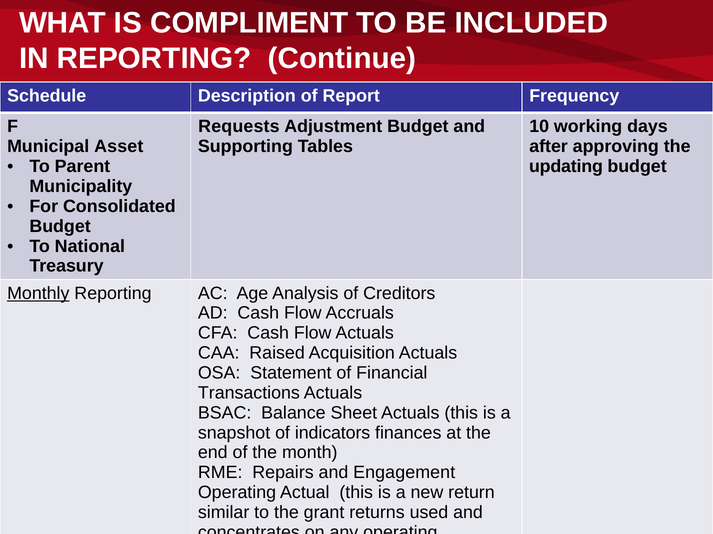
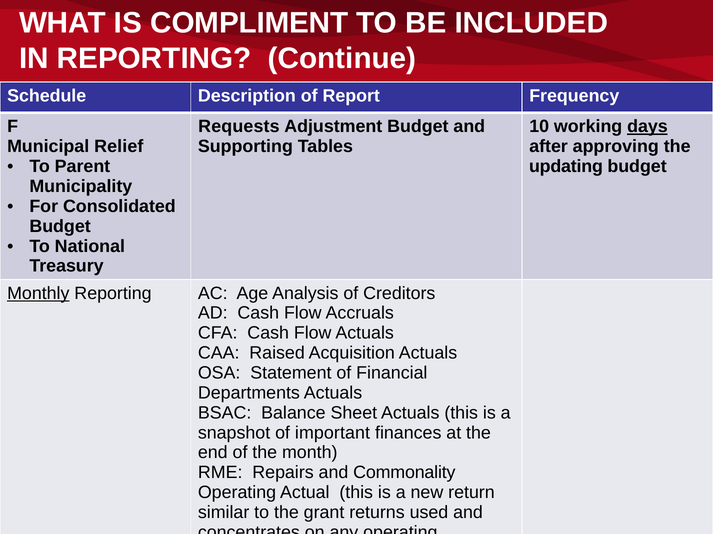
days underline: none -> present (647, 127)
Asset: Asset -> Relief (119, 147)
Transactions: Transactions -> Departments (249, 393)
indicators: indicators -> important (332, 433)
Engagement: Engagement -> Commonality (404, 473)
